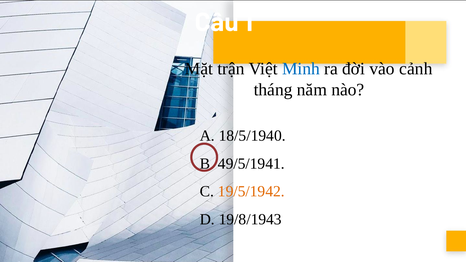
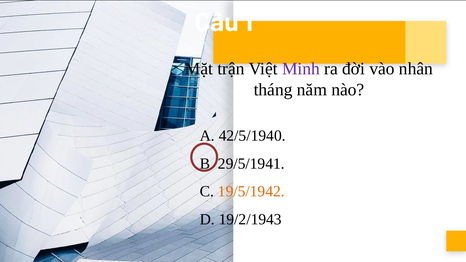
Minh colour: blue -> purple (301, 69)
cảnh: cảnh -> nhân (416, 69)
18/5/1940: 18/5/1940 -> 42/5/1940 (252, 136)
49/5/1941: 49/5/1941 -> 29/5/1941 (251, 164)
19/8/1943: 19/8/1943 -> 19/2/1943 (250, 220)
